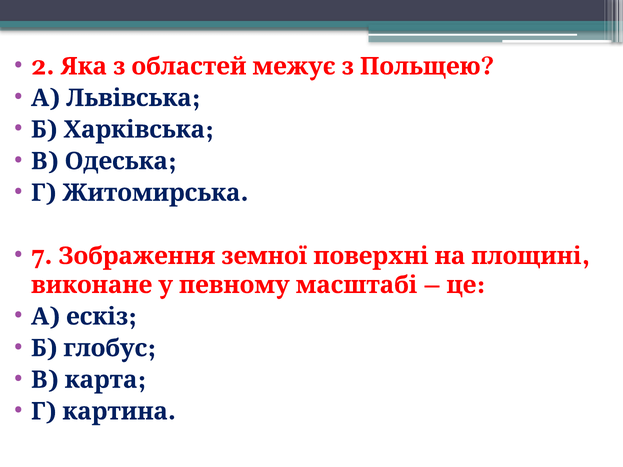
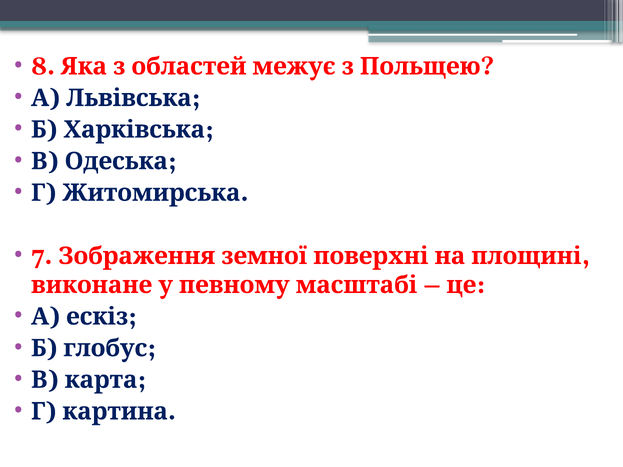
2: 2 -> 8 (43, 66)
